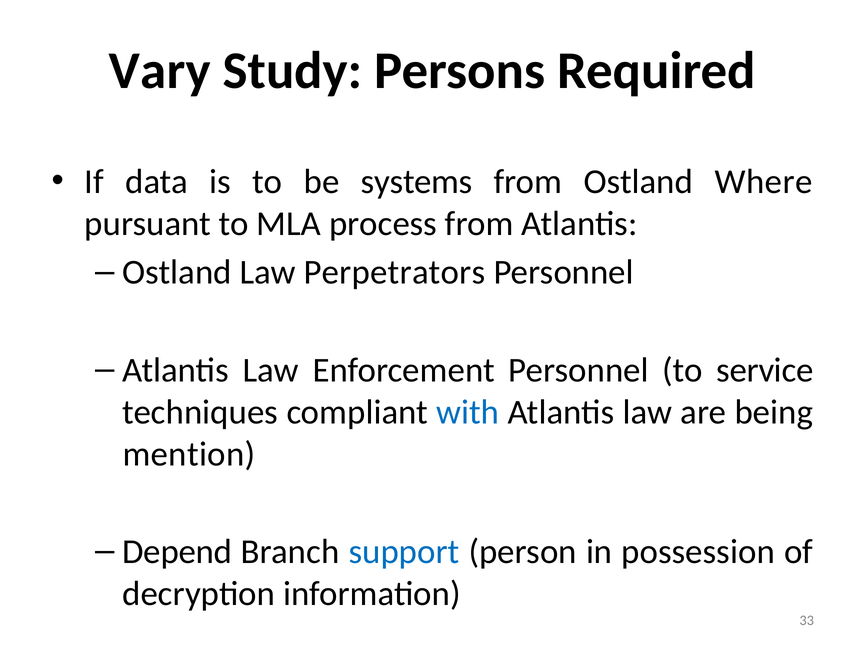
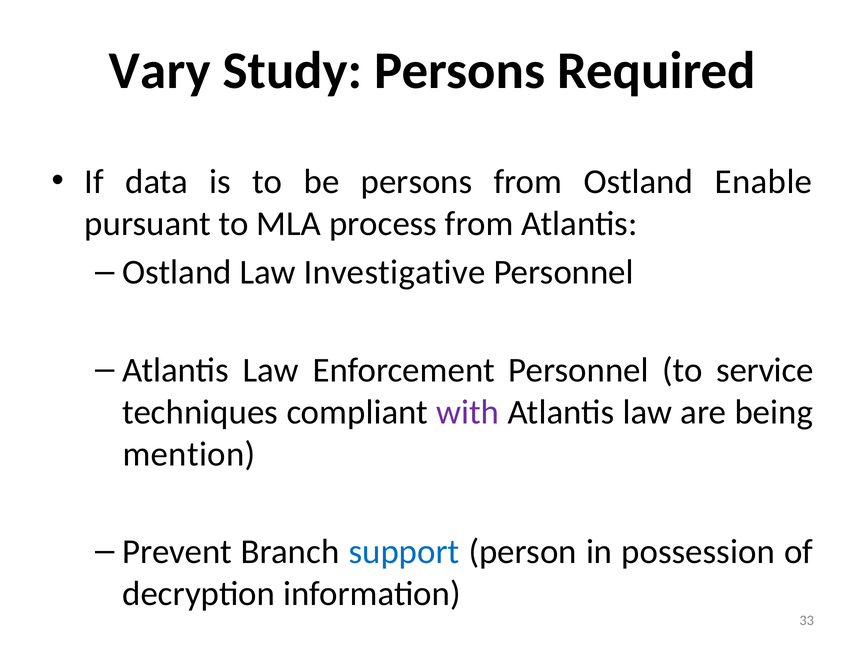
be systems: systems -> persons (417, 181)
Where: Where -> Enable (764, 181)
Perpetrators: Perpetrators -> Investigative (394, 272)
with colour: blue -> purple (468, 412)
Depend: Depend -> Prevent (177, 551)
